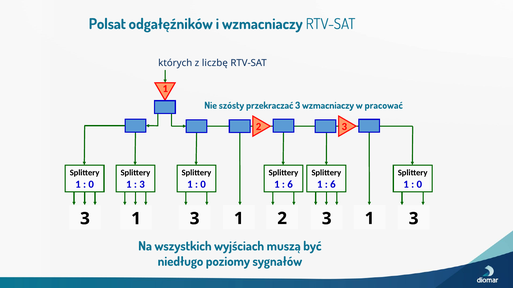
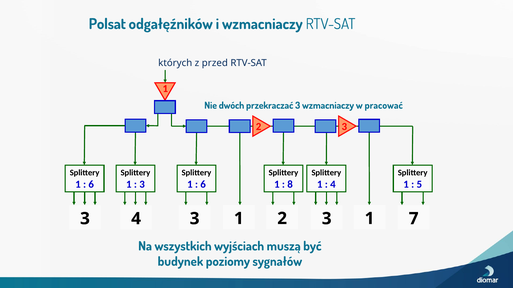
liczbę: liczbę -> przed (215, 63)
szósty: szósty -> dwóch (232, 106)
0: 0 -> 6 (91, 185)
0: 0 -> 6 (203, 185)
6: 6 -> 8 (290, 185)
6: 6 -> 4 (333, 185)
0: 0 -> 5 (419, 185)
1: 1 -> 4 (136, 219)
3 3 1 3: 3 -> 7 (414, 219)
niedługo: niedługo -> budynek (180, 262)
